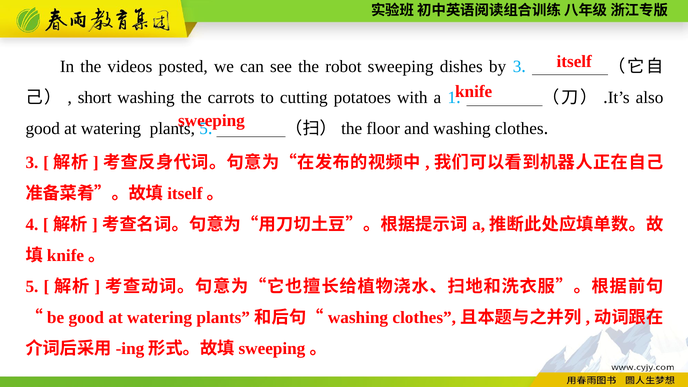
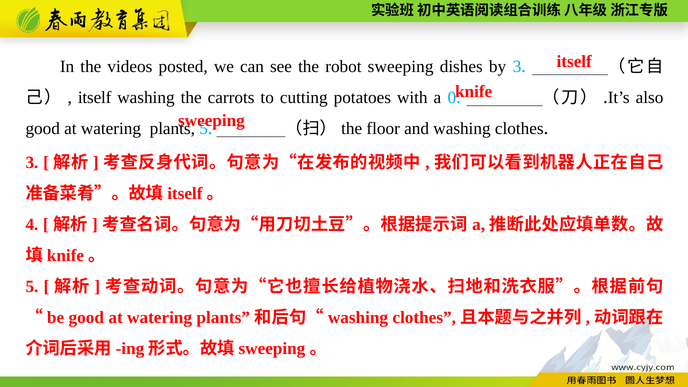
short: short -> itself (95, 98)
1: 1 -> 0 (452, 98)
